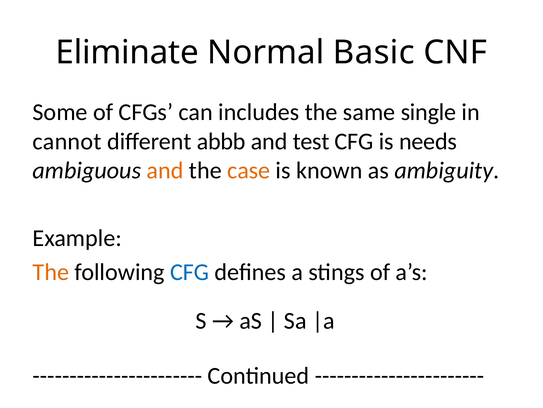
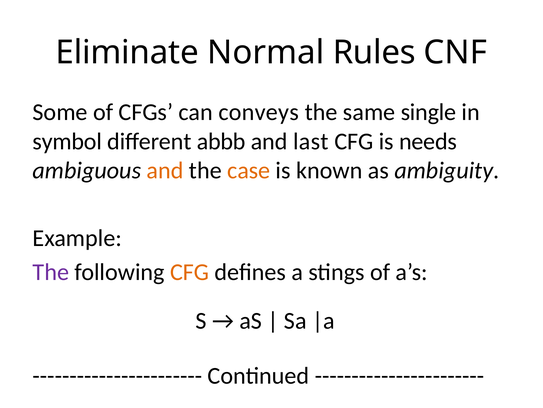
Basic: Basic -> Rules (374, 53)
includes: includes -> conveys (259, 112)
cannot: cannot -> symbol (67, 141)
test: test -> last (311, 141)
The colour: orange -> purple (51, 272)
CFG colour: blue -> orange (190, 272)
